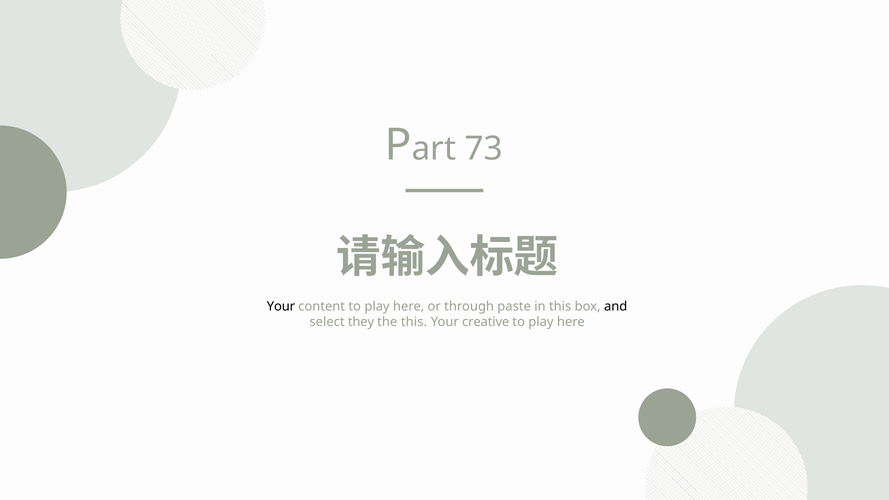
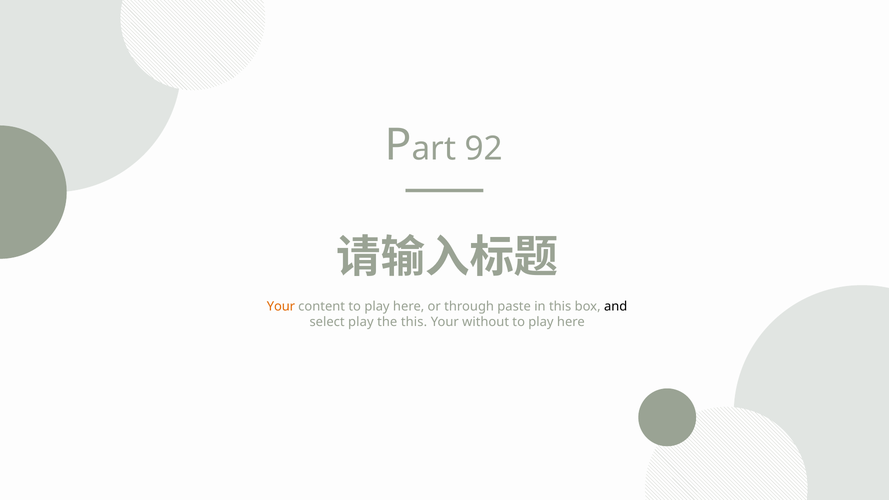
73: 73 -> 92 (484, 149)
Your colour: black -> orange (281, 306)
select they: they -> play (361, 322)
creative: creative -> without (486, 322)
